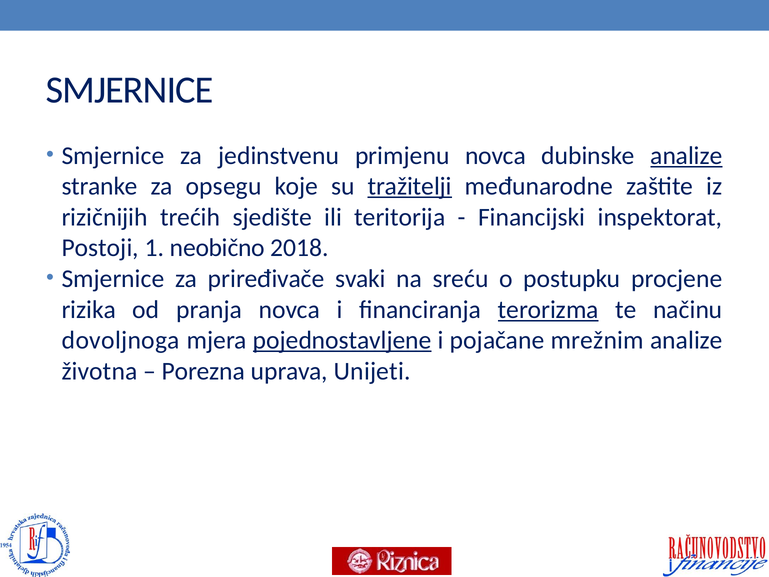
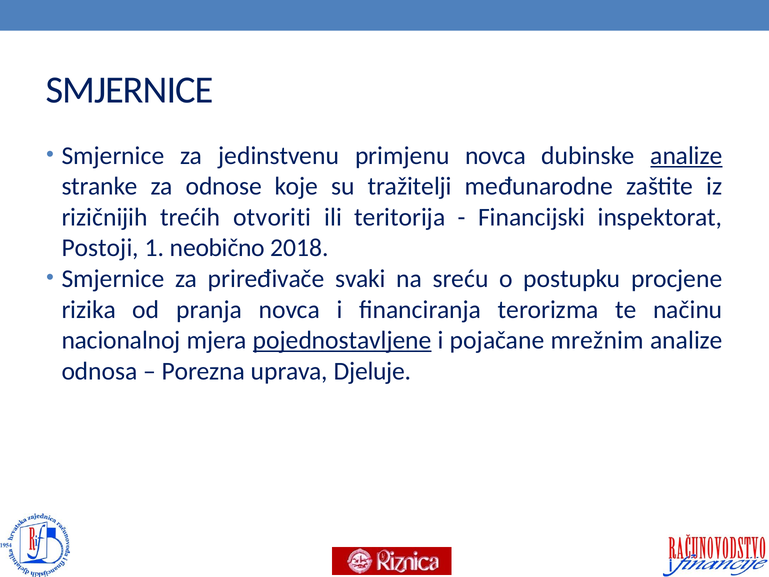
opsegu: opsegu -> odnose (224, 186)
tražitelji underline: present -> none (410, 186)
sjedište: sjedište -> otvoriti (272, 217)
terorizma underline: present -> none (548, 309)
dovoljnoga: dovoljnoga -> nacionalnoj (121, 340)
životna: životna -> odnosa (100, 371)
Unijeti: Unijeti -> Djeluje (372, 371)
